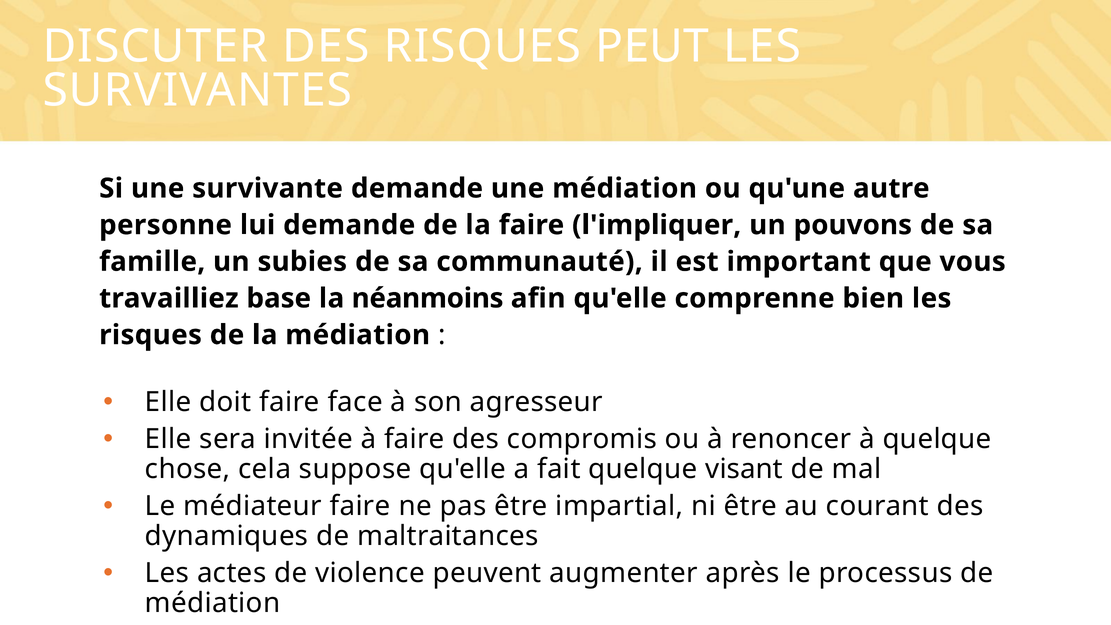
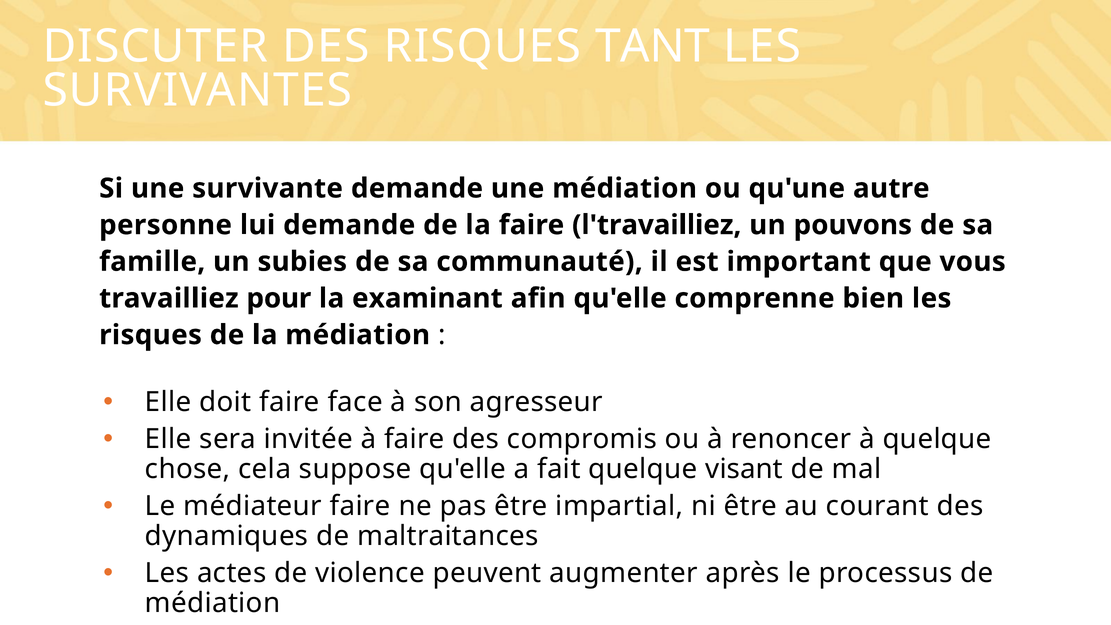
PEUT: PEUT -> TANT (653, 46)
l'impliquer: l'impliquer -> l'travailliez (657, 225)
base: base -> pour (279, 298)
néanmoins: néanmoins -> examinant (427, 298)
